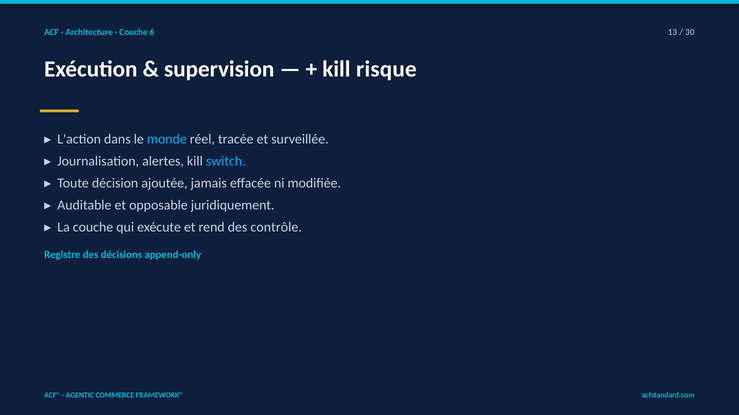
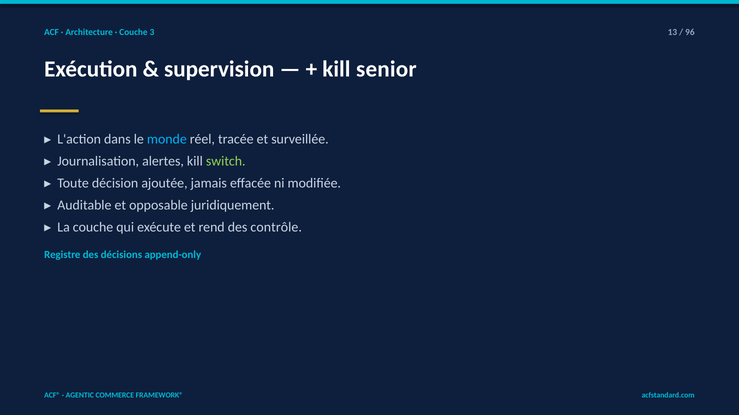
6: 6 -> 3 (152, 32)
30: 30 -> 96 (690, 32)
risque: risque -> senior (386, 69)
switch colour: light blue -> light green (226, 162)
